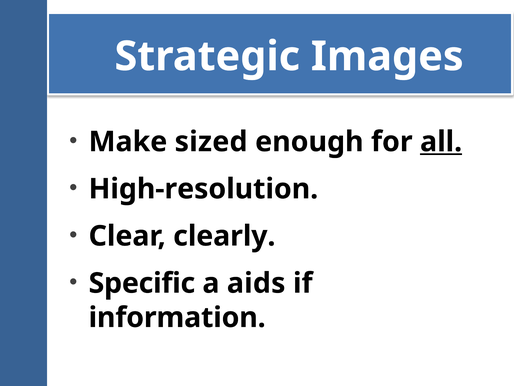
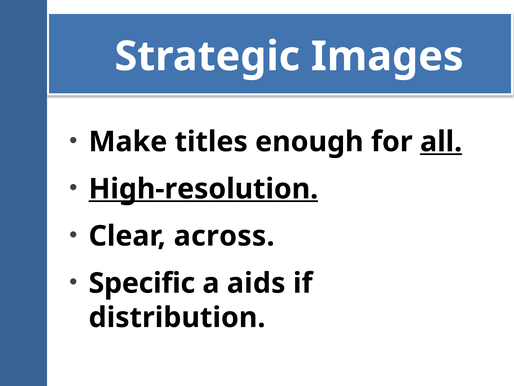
sized: sized -> titles (211, 142)
High-resolution underline: none -> present (203, 189)
clearly: clearly -> across (224, 236)
information: information -> distribution (177, 317)
